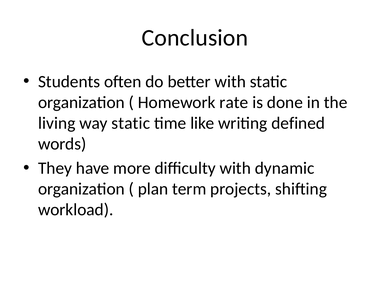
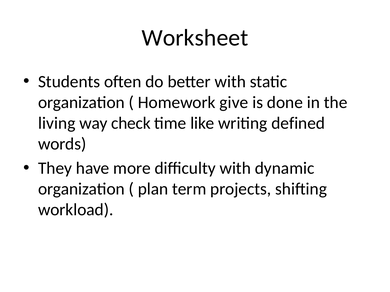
Conclusion: Conclusion -> Worksheet (195, 38)
rate: rate -> give (234, 103)
way static: static -> check (131, 123)
